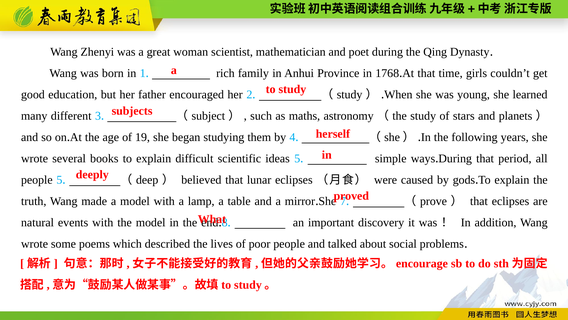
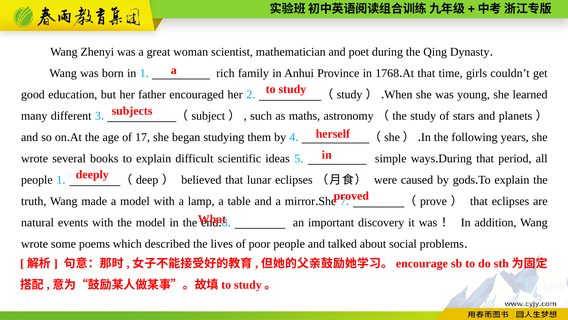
19: 19 -> 17 (143, 137)
people 5: 5 -> 1 (59, 180)
